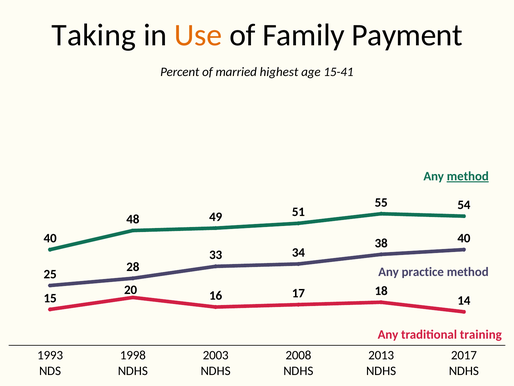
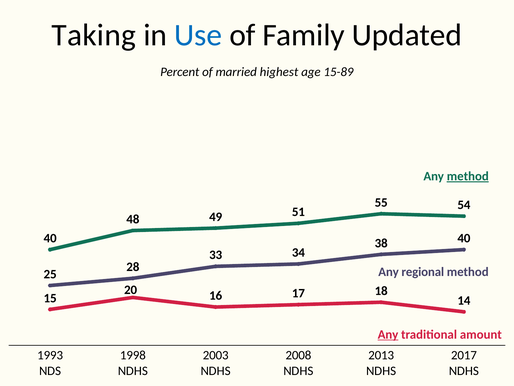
Use colour: orange -> blue (198, 35)
Payment: Payment -> Updated (407, 35)
15-41: 15-41 -> 15-89 (338, 72)
practice: practice -> regional (423, 271)
Any underline: none -> present (388, 334)
training: training -> amount (481, 334)
